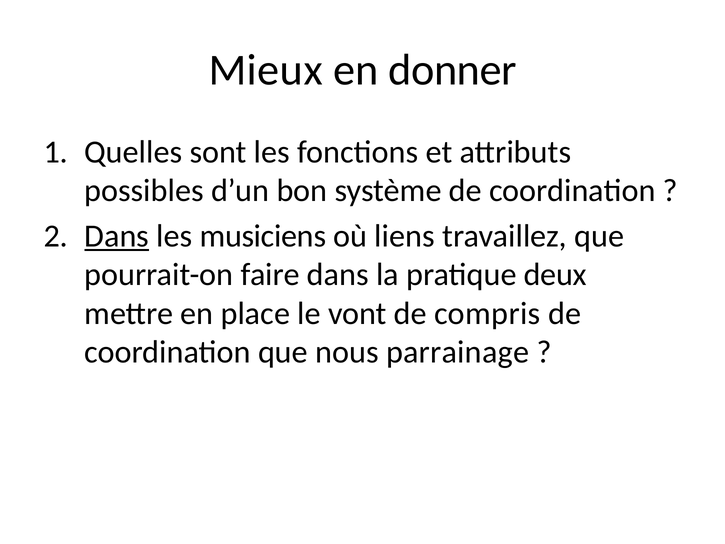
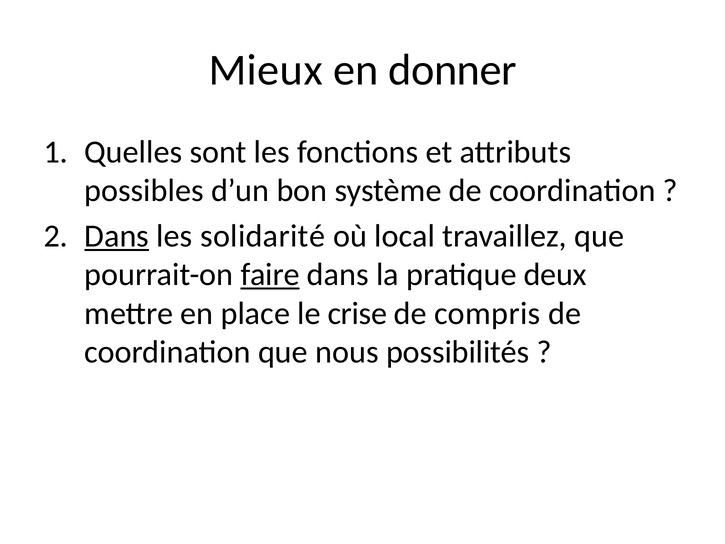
musiciens: musiciens -> solidarité (263, 236)
liens: liens -> local (405, 236)
faire underline: none -> present (270, 275)
vont: vont -> crise (357, 313)
parrainage: parrainage -> possibilités (458, 352)
